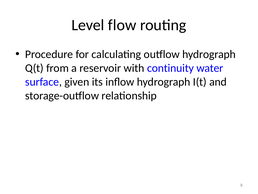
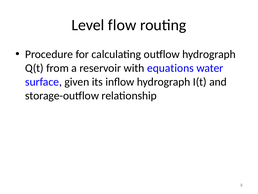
continuity: continuity -> equations (170, 68)
